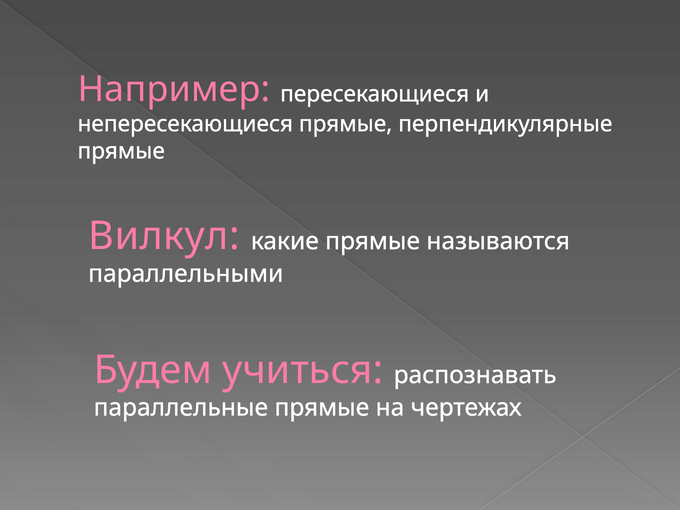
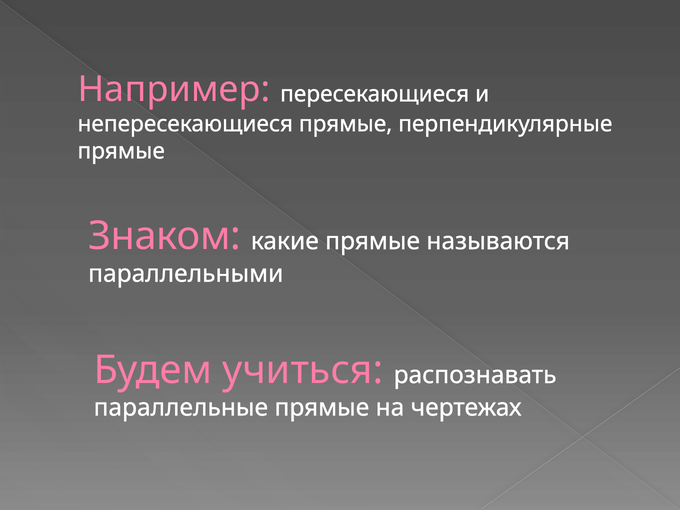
Вилкул: Вилкул -> Знаком (165, 236)
